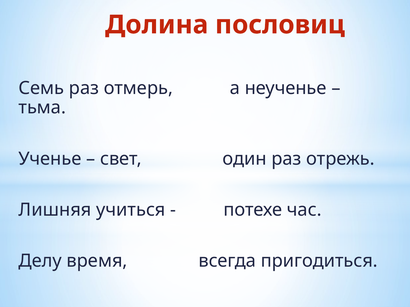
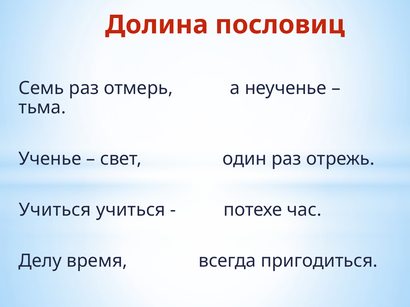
Лишняя: Лишняя -> Учиться (55, 210)
